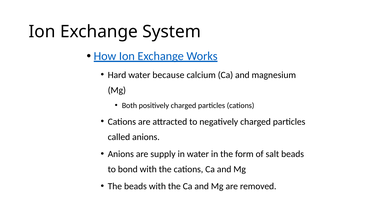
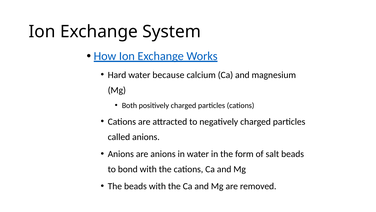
are supply: supply -> anions (163, 154)
